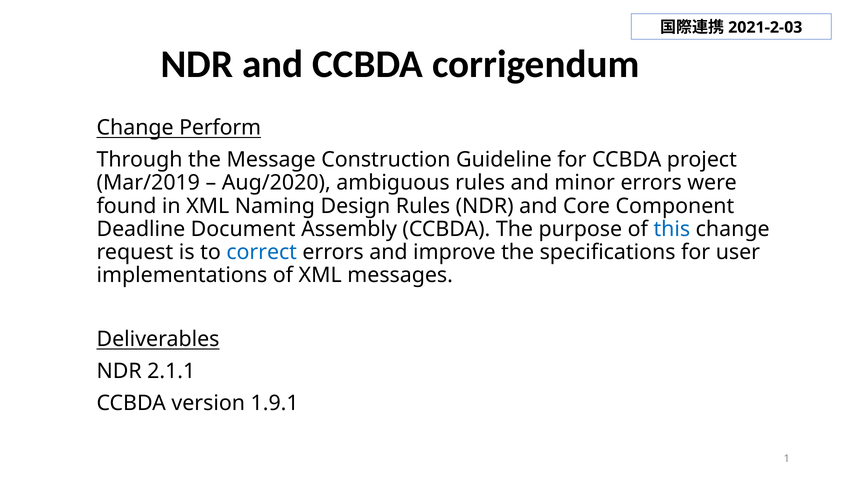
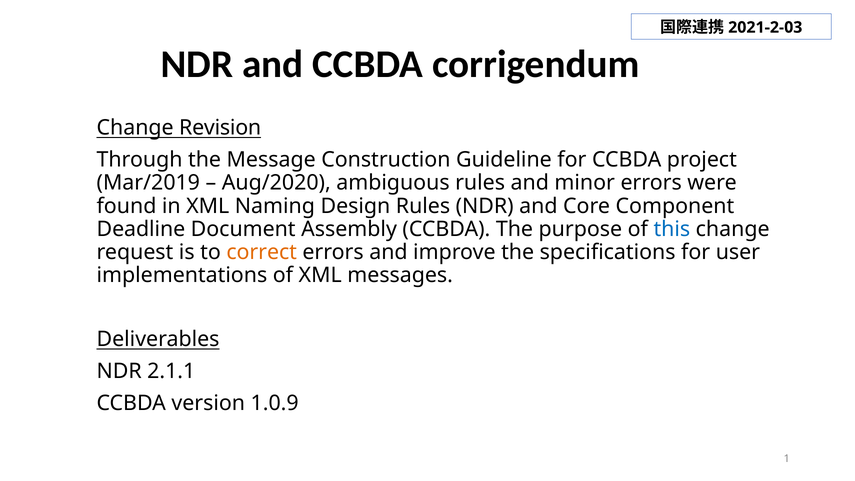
Perform: Perform -> Revision (220, 128)
correct colour: blue -> orange (262, 252)
1.9.1: 1.9.1 -> 1.0.9 (275, 403)
